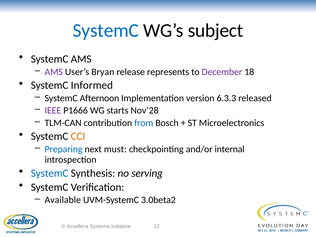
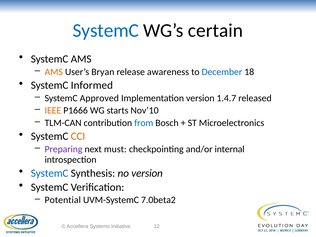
subject: subject -> certain (215, 31)
AMS colour: purple -> orange (54, 72)
represents: represents -> awareness (168, 72)
December colour: purple -> blue (222, 72)
Afternoon: Afternoon -> Approved (99, 98)
6.3.3: 6.3.3 -> 1.4.7 (226, 98)
IEEE colour: purple -> orange (53, 111)
Nov’28: Nov’28 -> Nov’10 (145, 111)
Preparing colour: blue -> purple (64, 149)
no serving: serving -> version (147, 173)
Available: Available -> Potential (63, 200)
3.0beta2: 3.0beta2 -> 7.0beta2 (158, 200)
